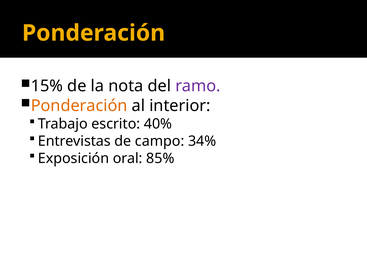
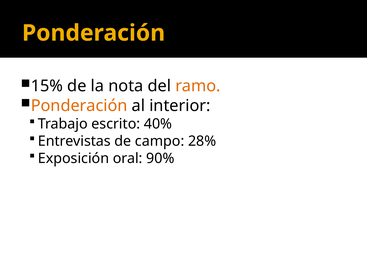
ramo colour: purple -> orange (198, 86)
34%: 34% -> 28% (202, 141)
85%: 85% -> 90% (160, 158)
